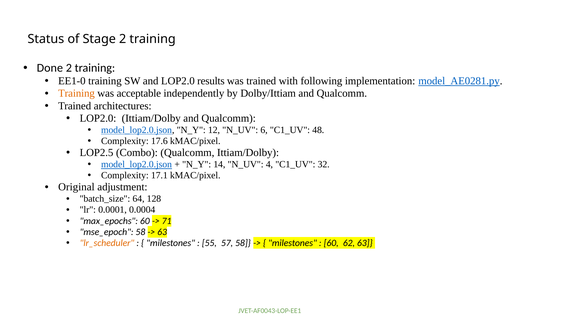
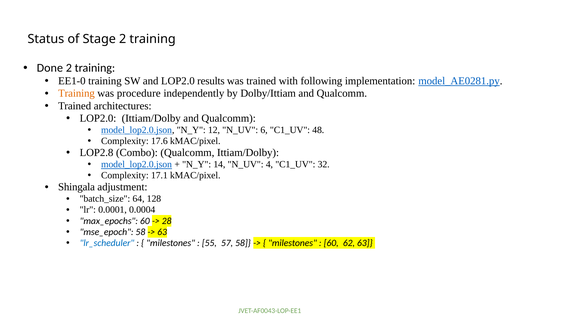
acceptable: acceptable -> procedure (139, 93)
LOP2.5: LOP2.5 -> LOP2.8 (97, 152)
Original: Original -> Shingala (77, 187)
71: 71 -> 28 (167, 220)
lr_scheduler colour: orange -> blue (107, 242)
